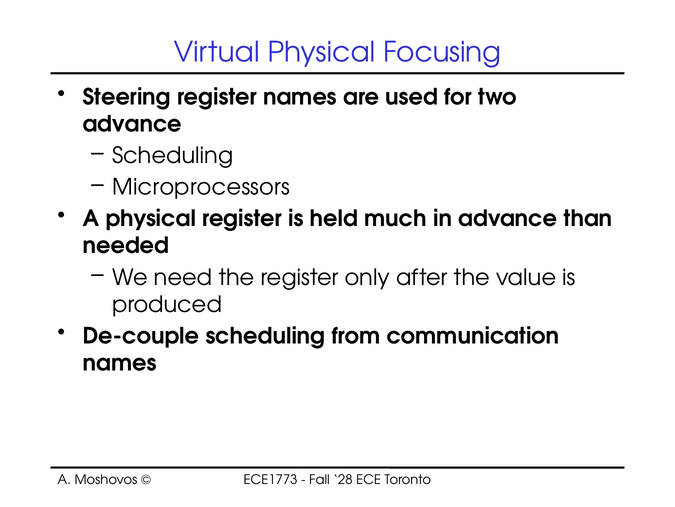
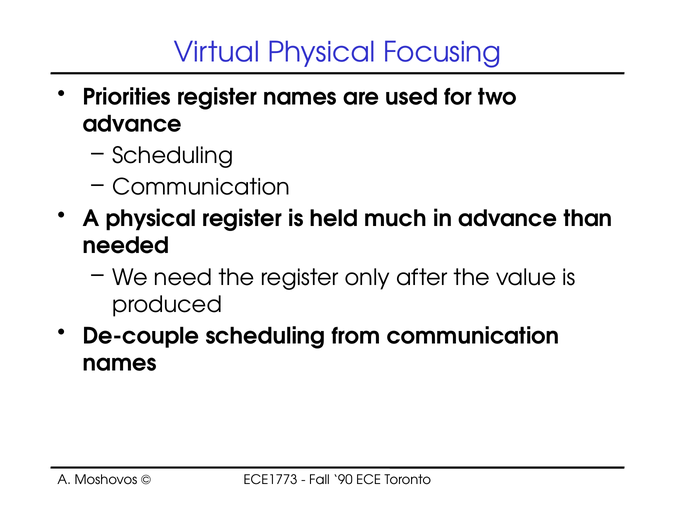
Steering: Steering -> Priorities (127, 97)
Microprocessors: Microprocessors -> Communication (201, 187)
28: 28 -> 90 (343, 479)
